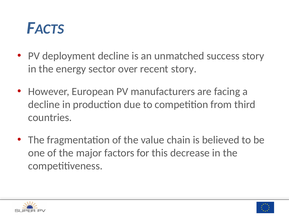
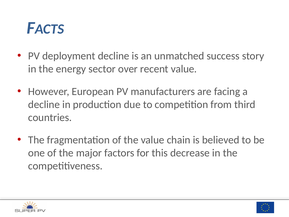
recent story: story -> value (184, 69)
